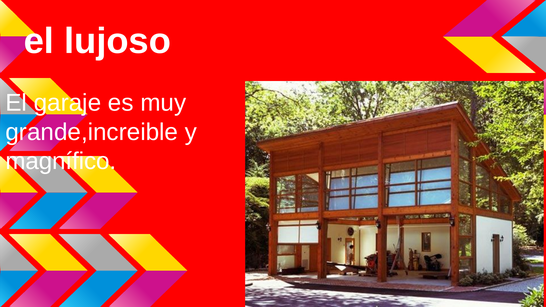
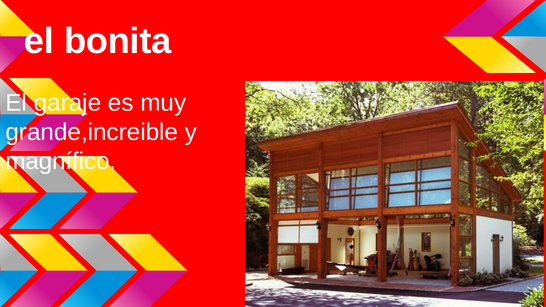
lujoso: lujoso -> bonita (118, 41)
